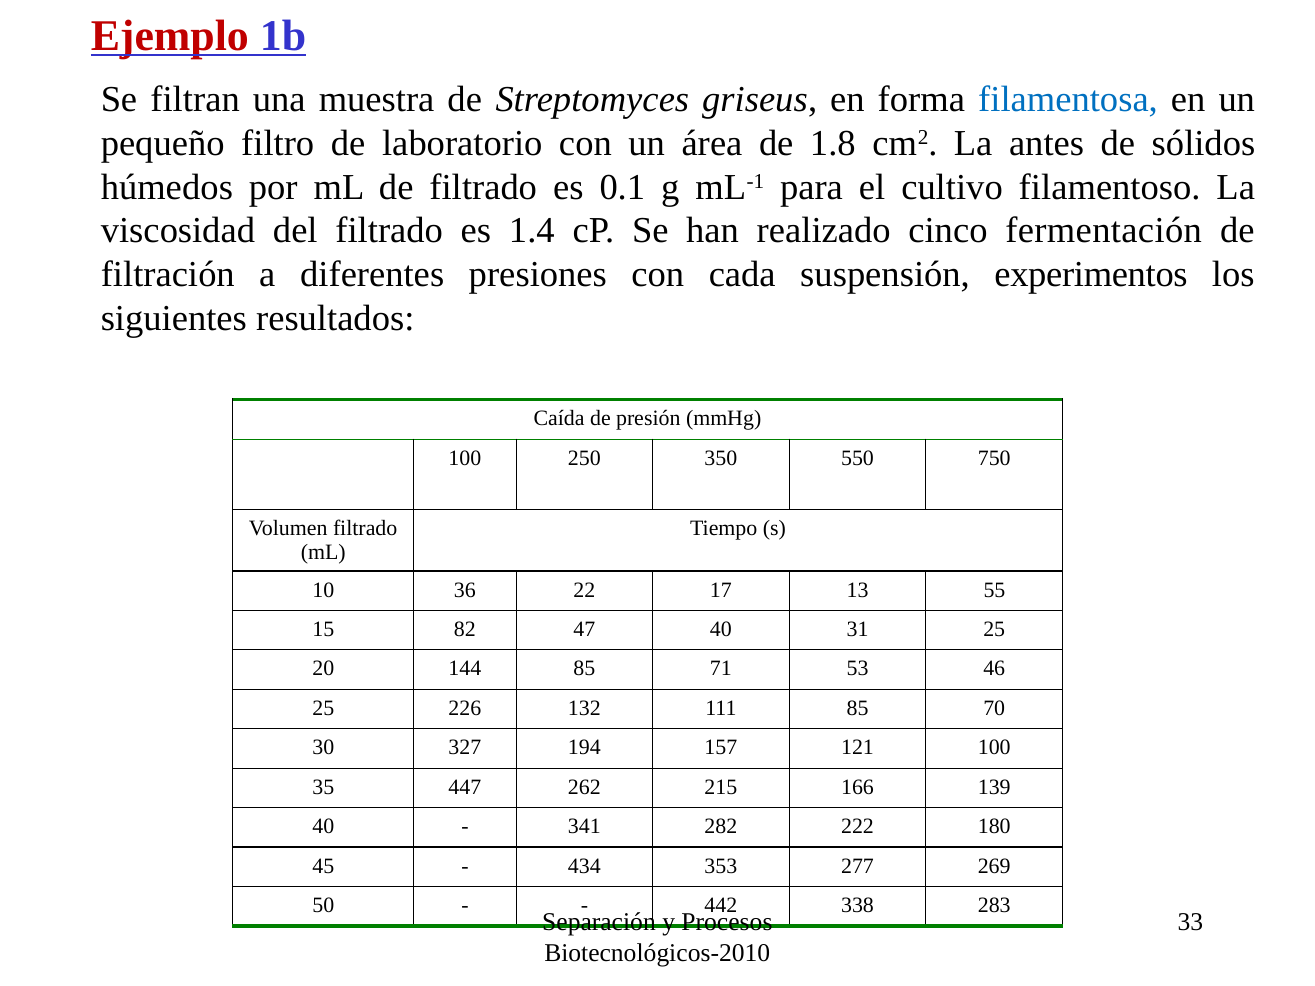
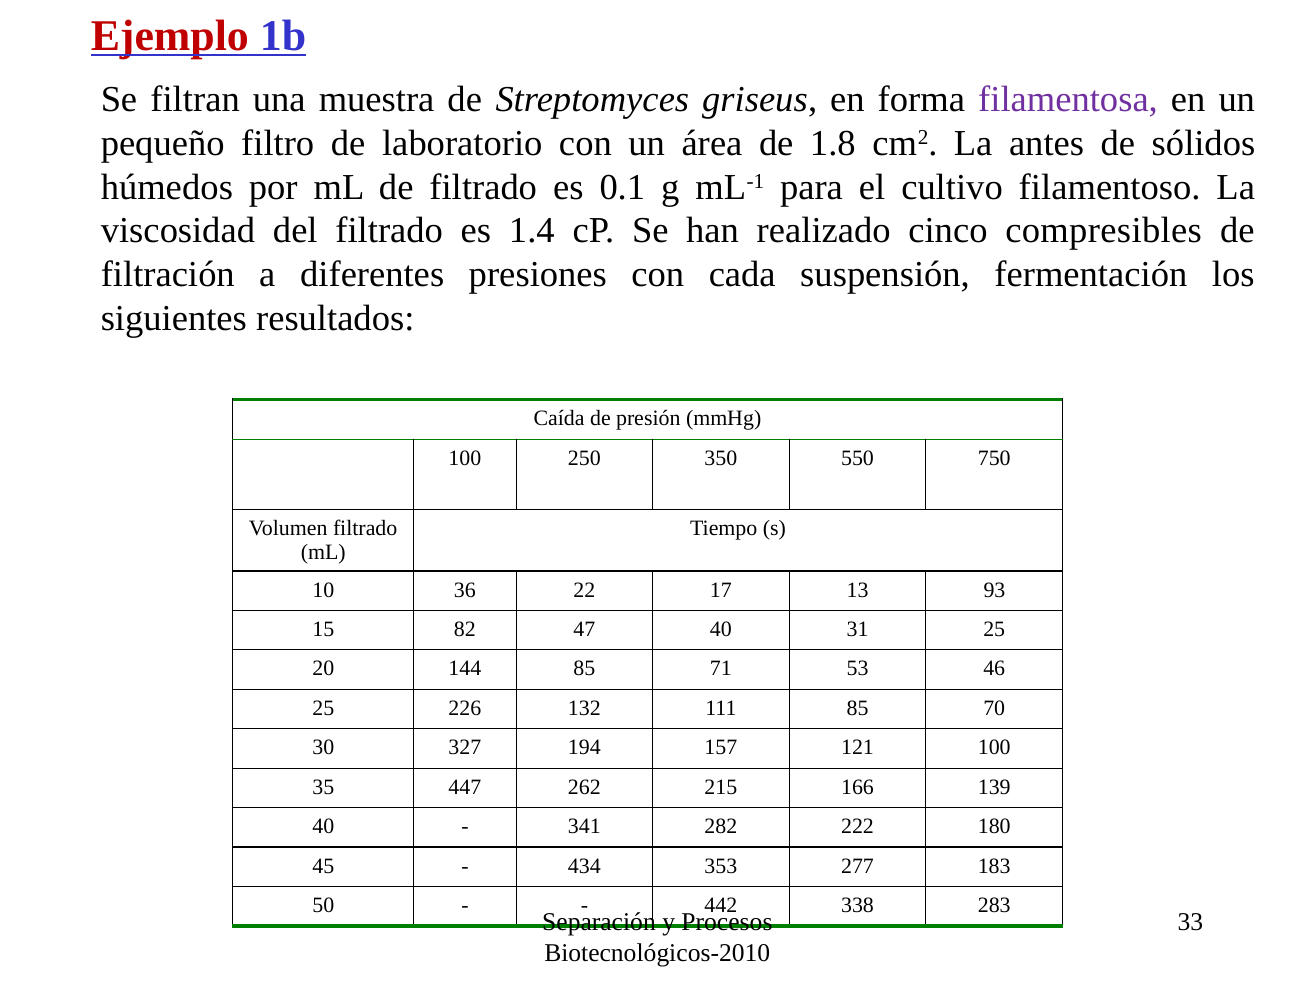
filamentosa colour: blue -> purple (1068, 99)
fermentación: fermentación -> compresibles (1104, 231)
experimentos: experimentos -> fermentación (1091, 275)
55: 55 -> 93 (994, 590)
269: 269 -> 183 (994, 866)
